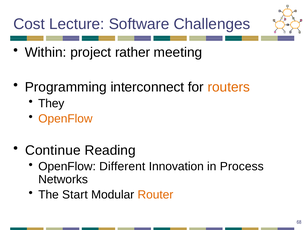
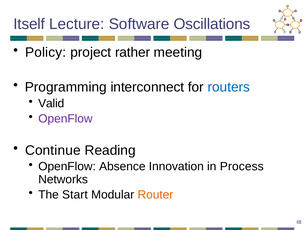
Cost: Cost -> Itself (29, 24)
Challenges: Challenges -> Oscillations (212, 24)
Within: Within -> Policy (46, 52)
routers colour: orange -> blue (229, 87)
They: They -> Valid (51, 103)
OpenFlow colour: orange -> purple (65, 119)
Different: Different -> Absence (122, 167)
